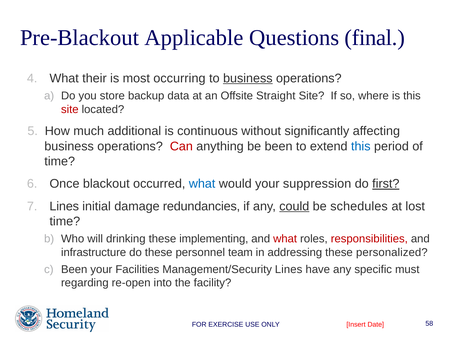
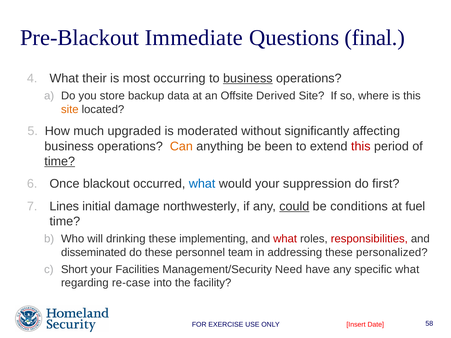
Applicable: Applicable -> Immediate (194, 38)
Straight: Straight -> Derived (276, 96)
site colour: red -> orange (70, 109)
additional: additional -> upgraded (134, 131)
continuous: continuous -> moderated (207, 131)
Can colour: red -> orange (181, 146)
this colour: blue -> red (361, 146)
time underline: none -> present (60, 161)
first underline: present -> none (386, 184)
redundancies: redundancies -> northwesterly (202, 206)
schedules: schedules -> conditions (359, 206)
lost: lost -> fuel (415, 206)
infrastructure: infrastructure -> disseminated (94, 253)
Been: Been -> Short (74, 270)
Management/Security Lines: Lines -> Need (289, 270)
specific must: must -> what (407, 270)
re-open: re-open -> re-case (131, 283)
